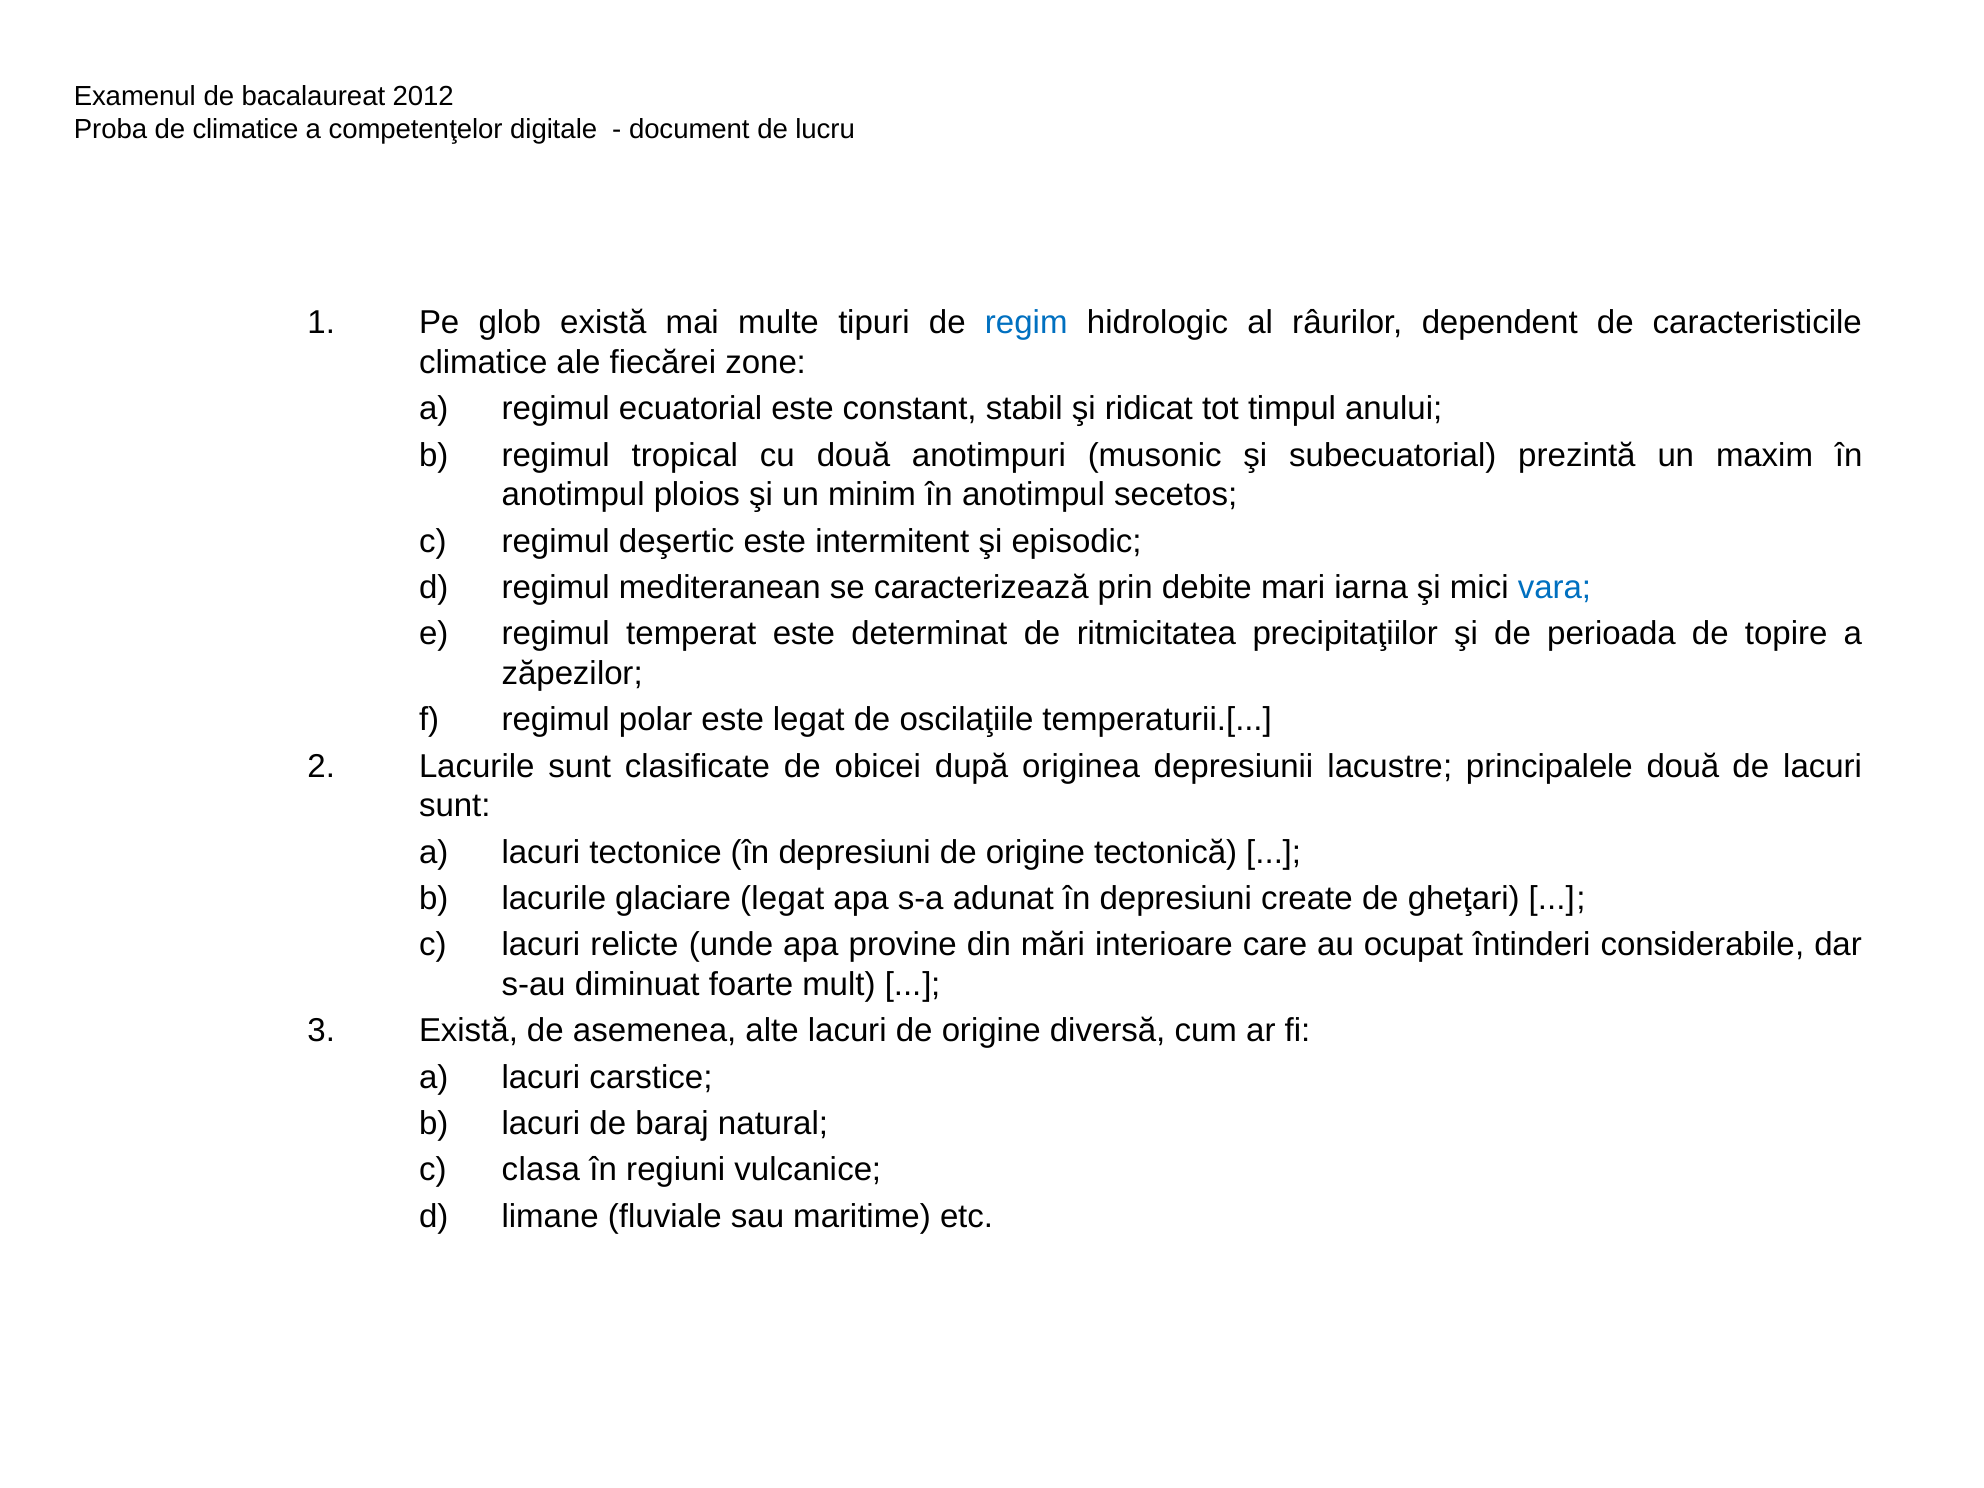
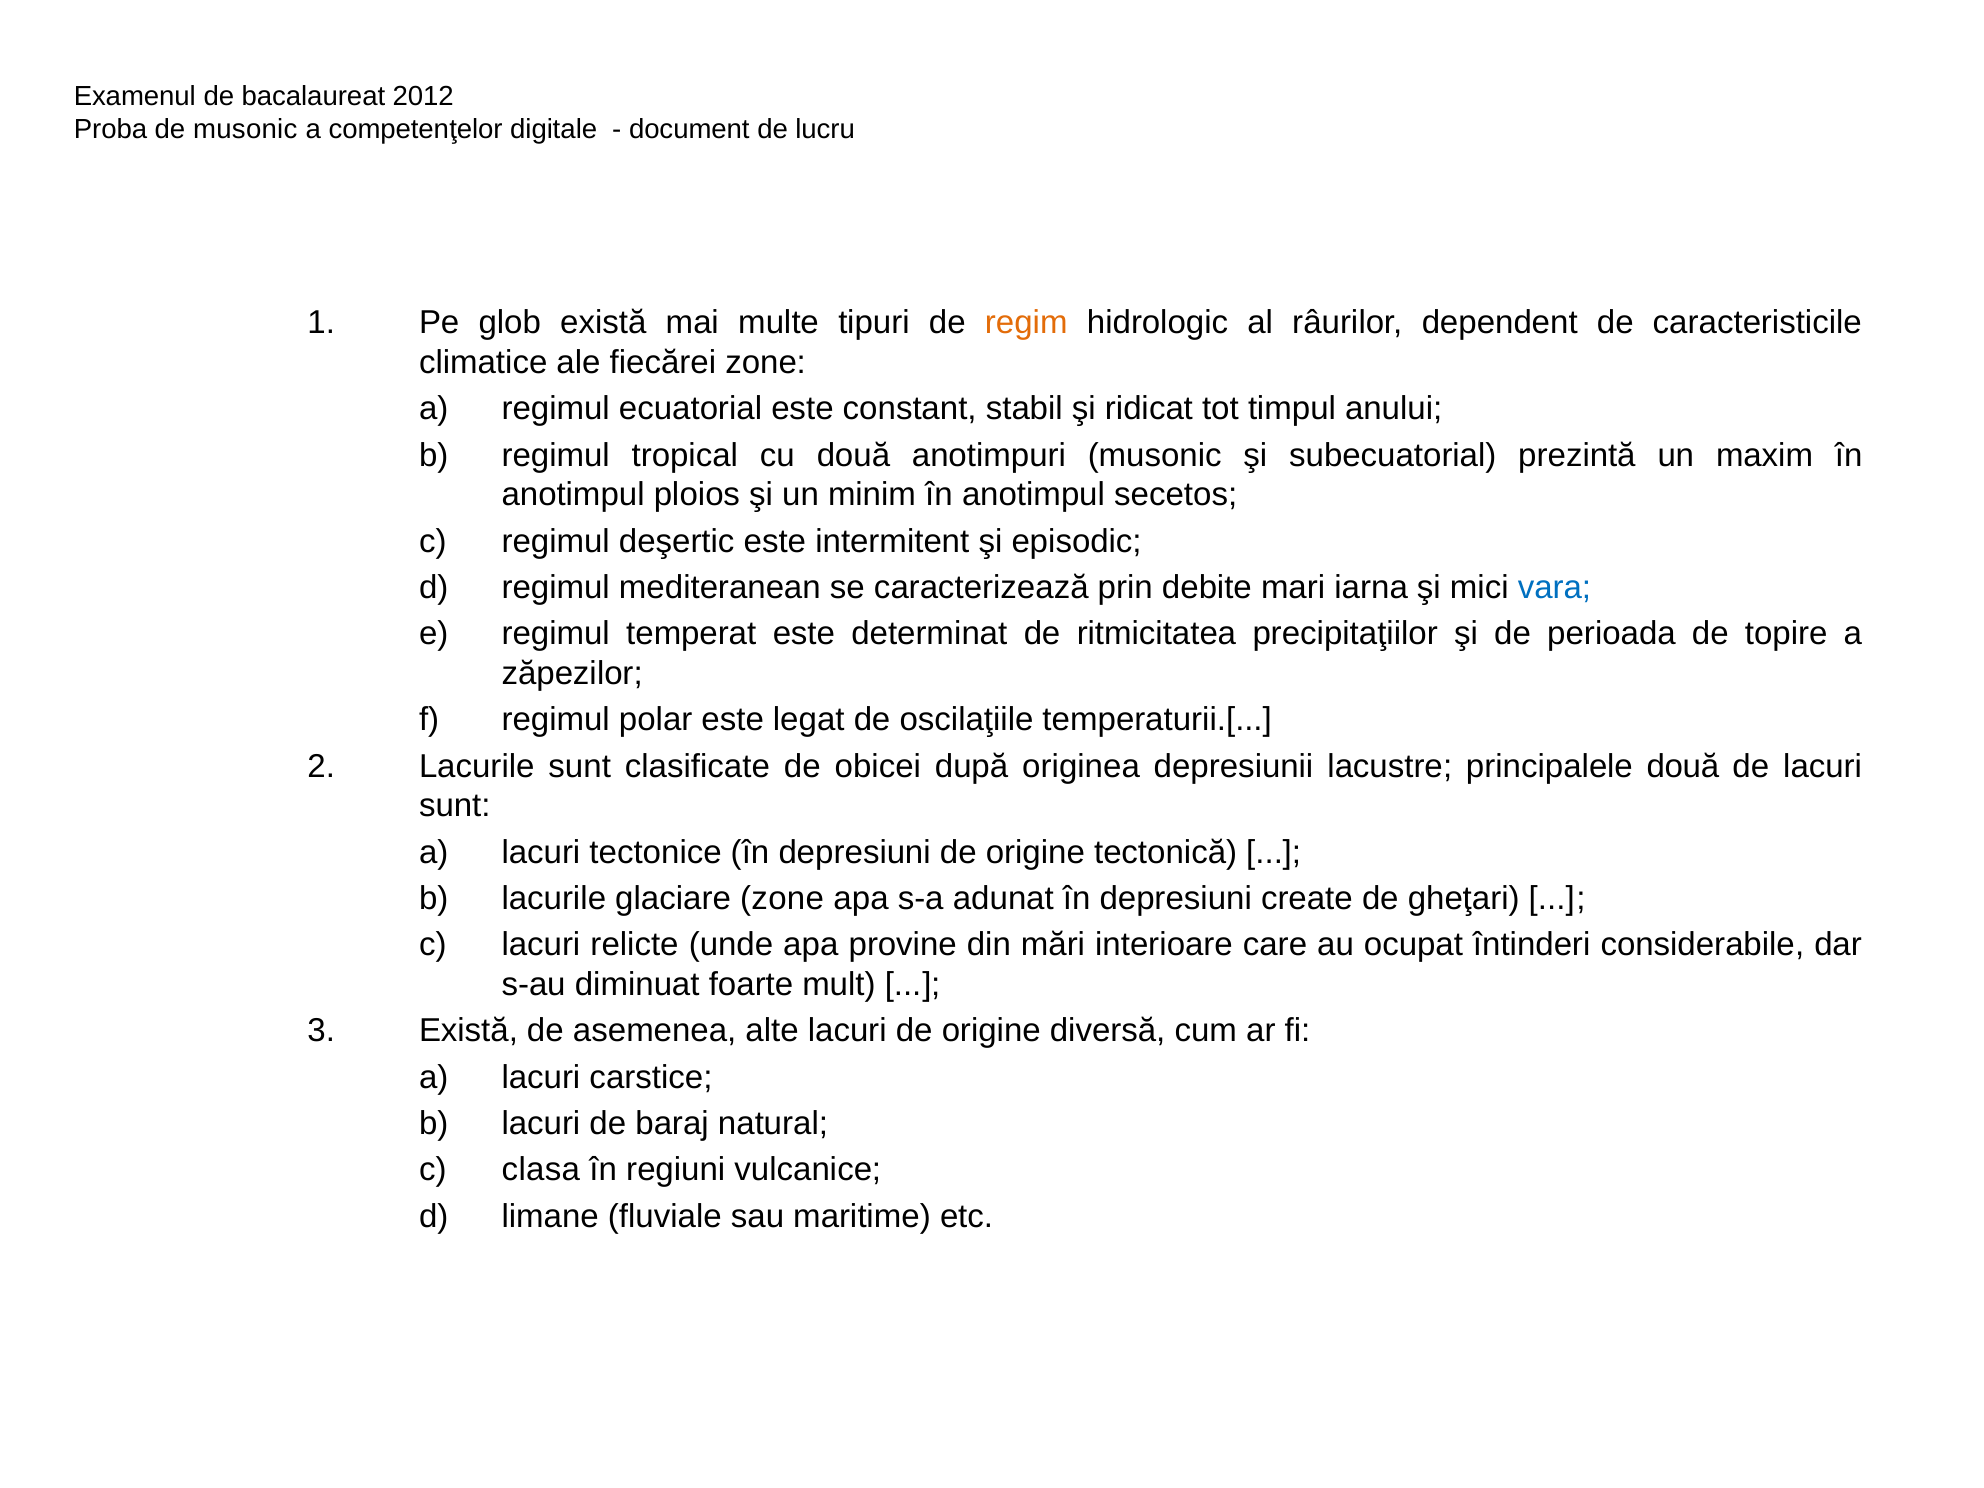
de climatice: climatice -> musonic (245, 130)
regim colour: blue -> orange (1026, 323)
glaciare legat: legat -> zone (782, 899)
